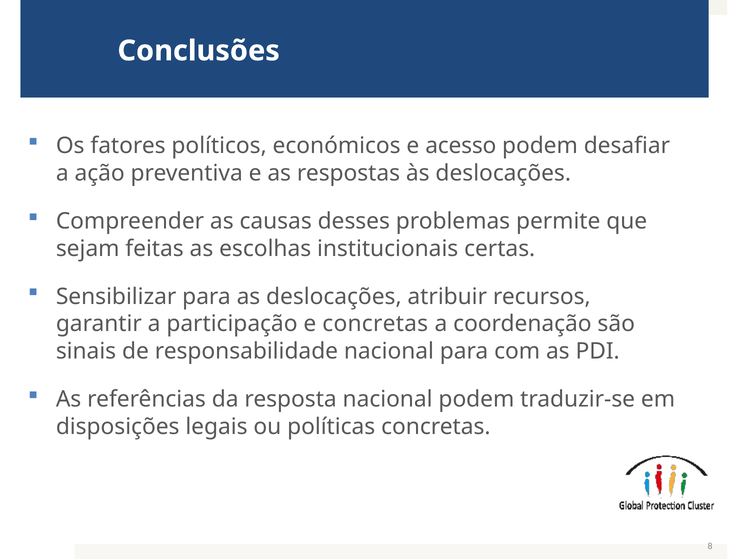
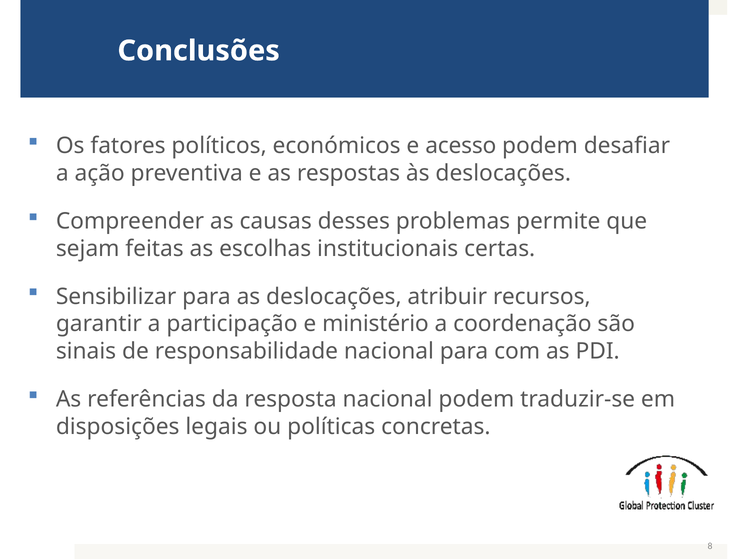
e concretas: concretas -> ministério (375, 324)
